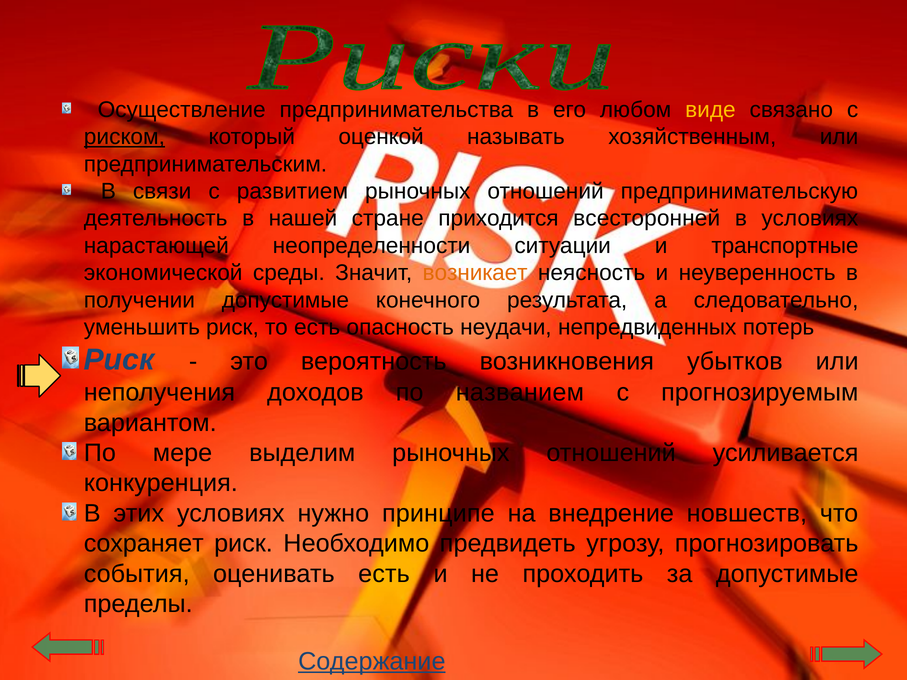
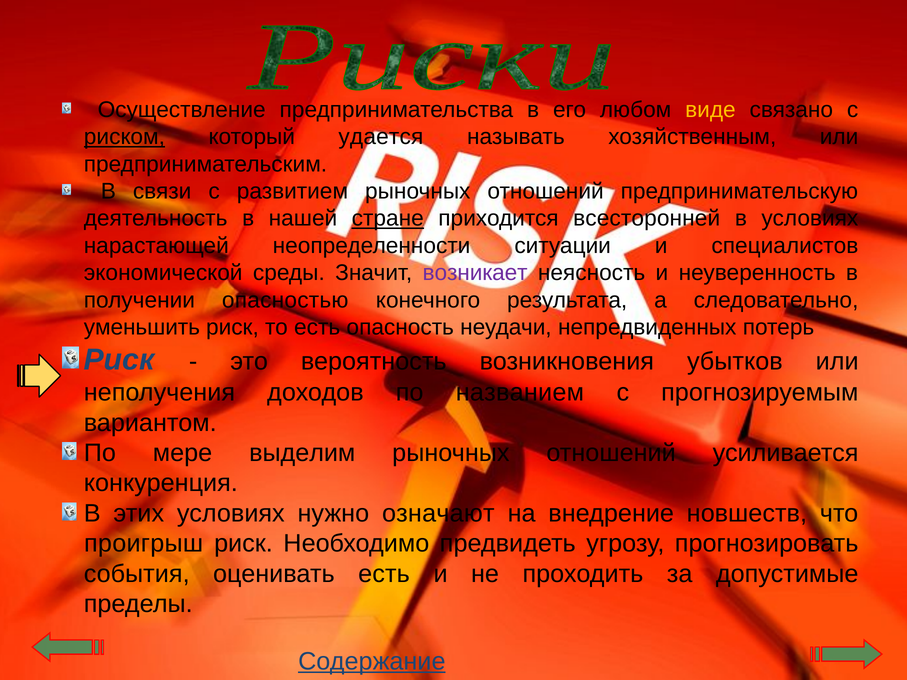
оценкой: оценкой -> удается (381, 137)
стране underline: none -> present (388, 219)
транспортные: транспортные -> специалистов (785, 246)
возникает colour: orange -> purple (475, 273)
получении допустимые: допустимые -> опасностью (285, 300)
принципе: принципе -> означают (438, 514)
сохраняет: сохраняет -> проигрыш (144, 544)
